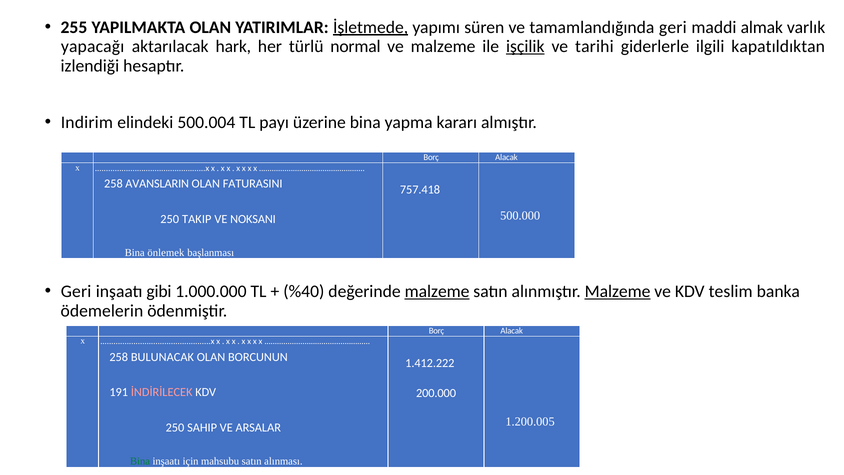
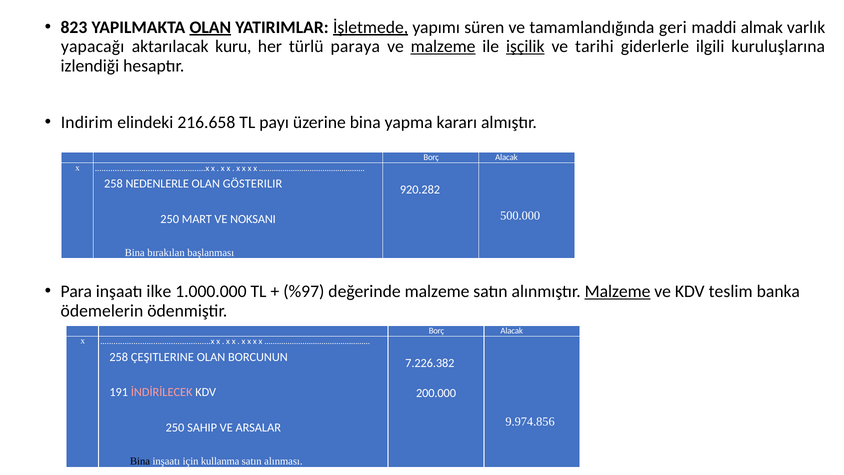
255: 255 -> 823 (74, 27)
OLAN underline: none -> present (210, 27)
hark: hark -> kuru (233, 47)
normal: normal -> paraya (355, 47)
malzeme underline: none -> present (443, 47)
kapatıldıktan: kapatıldıktan -> kuruluşlarına (778, 47)
500.004: 500.004 -> 216.658 (206, 122)
AVANSLARIN: AVANSLARIN -> NEDENLERLE (157, 184)
FATURASINI: FATURASINI -> GÖSTERILIR (253, 184)
757.418: 757.418 -> 920.282 (420, 190)
TAKIP: TAKIP -> MART (197, 219)
önlemek: önlemek -> bırakılan (166, 253)
Geri: Geri -> Para (76, 291)
gibi: gibi -> ilke (159, 291)
%40: %40 -> %97 (304, 291)
malzeme underline: present -> none (437, 291)
BULUNACAK: BULUNACAK -> ÇEŞITLERINE (162, 357)
1.412.222: 1.412.222 -> 7.226.382 (430, 363)
1.200.005: 1.200.005 -> 9.974.856 (530, 422)
Bina colour: green -> black (140, 461)
mahsubu: mahsubu -> kullanma (220, 461)
